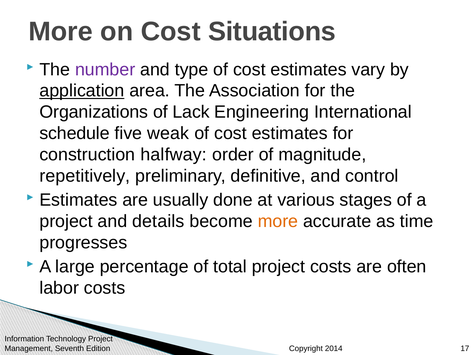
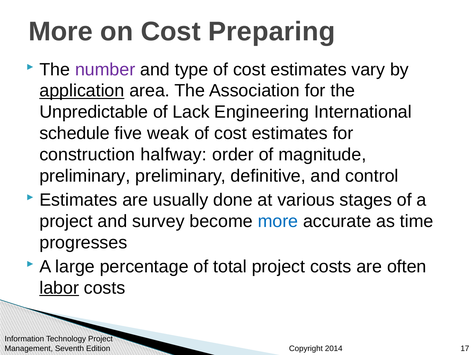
Situations: Situations -> Preparing (272, 31)
Organizations: Organizations -> Unpredictable (94, 112)
repetitively: repetitively -> preliminary (85, 176)
details: details -> survey (158, 222)
more colour: orange -> blue (278, 222)
labor underline: none -> present (59, 288)
